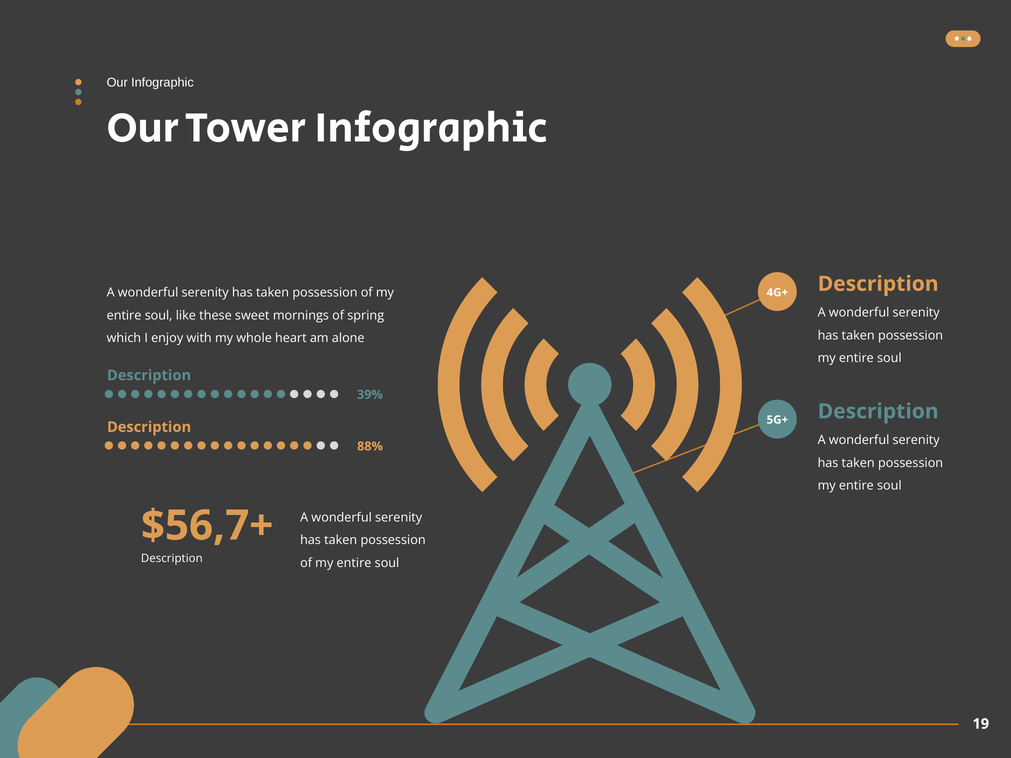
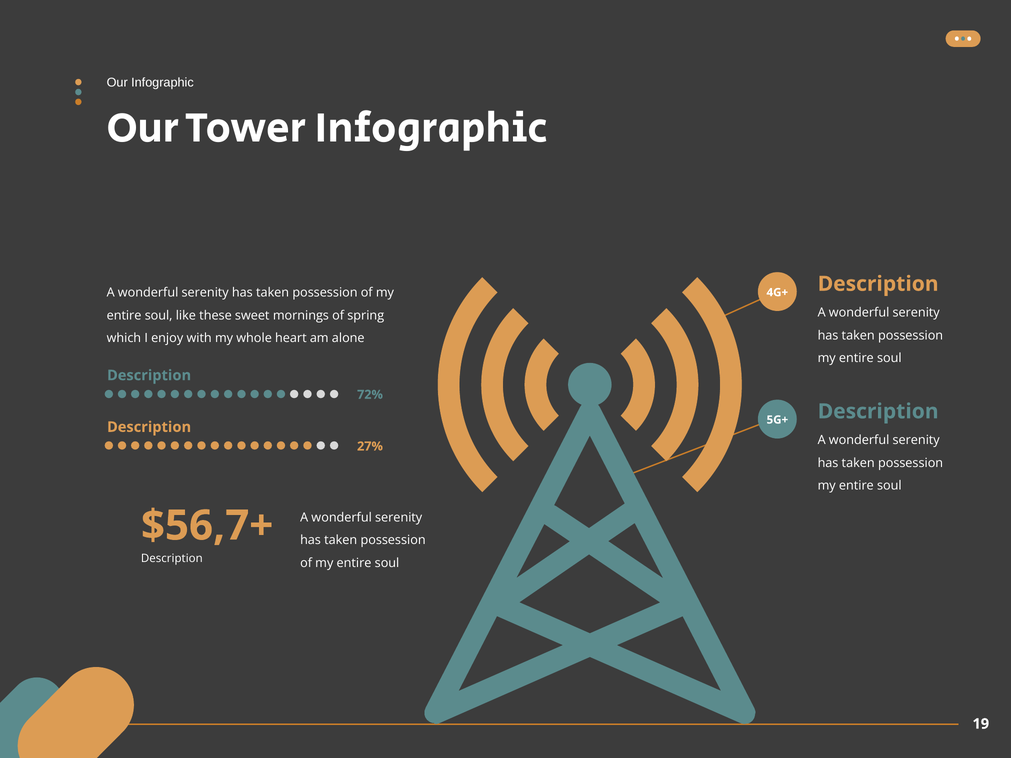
39%: 39% -> 72% (370, 395)
88%: 88% -> 27% (370, 446)
